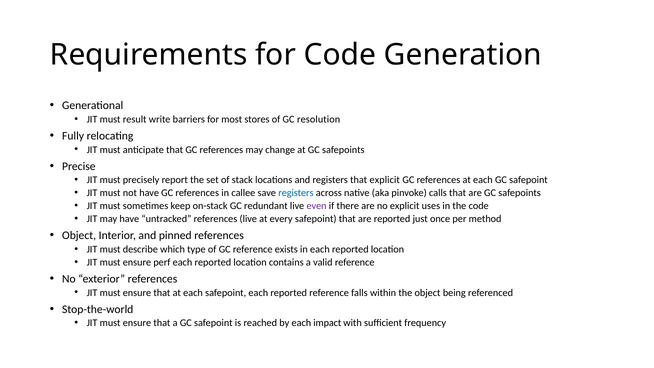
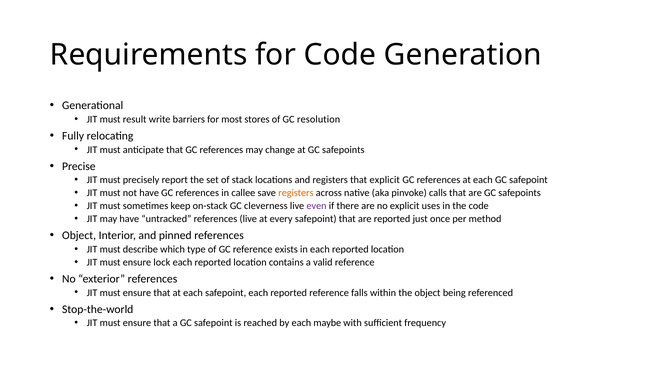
registers colour: blue -> orange (296, 193)
redundant: redundant -> cleverness (266, 206)
perf: perf -> lock (162, 262)
impact: impact -> maybe (327, 323)
